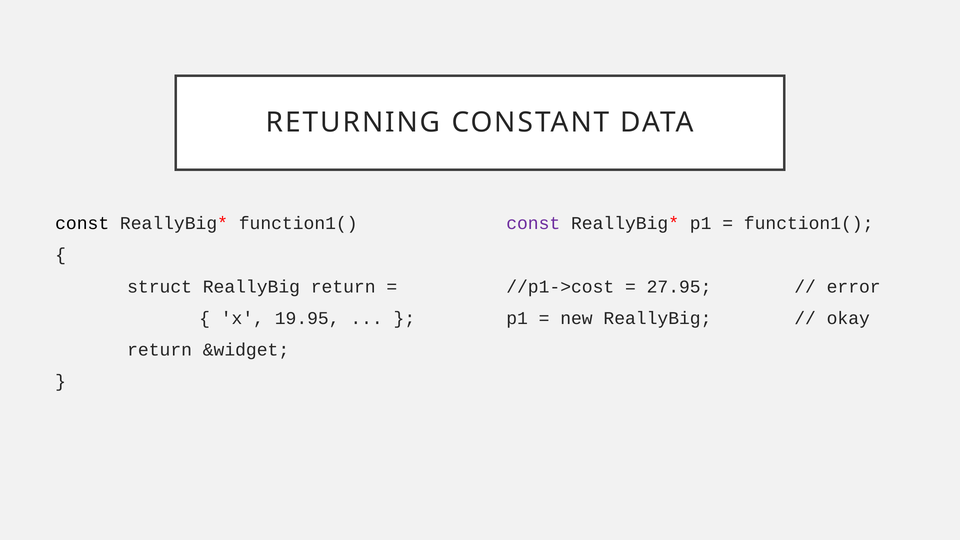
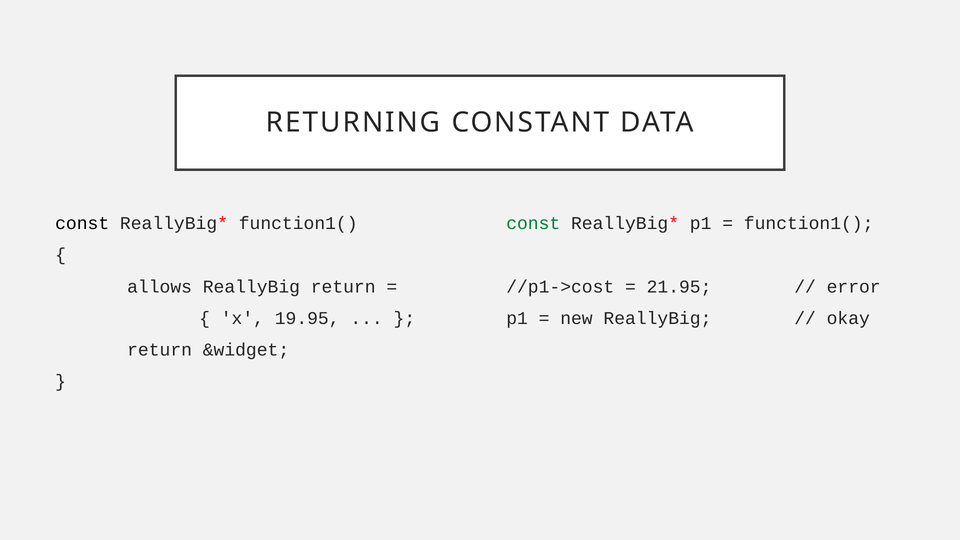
const colour: purple -> green (533, 223)
struct: struct -> allows (160, 287)
27.95: 27.95 -> 21.95 (679, 287)
